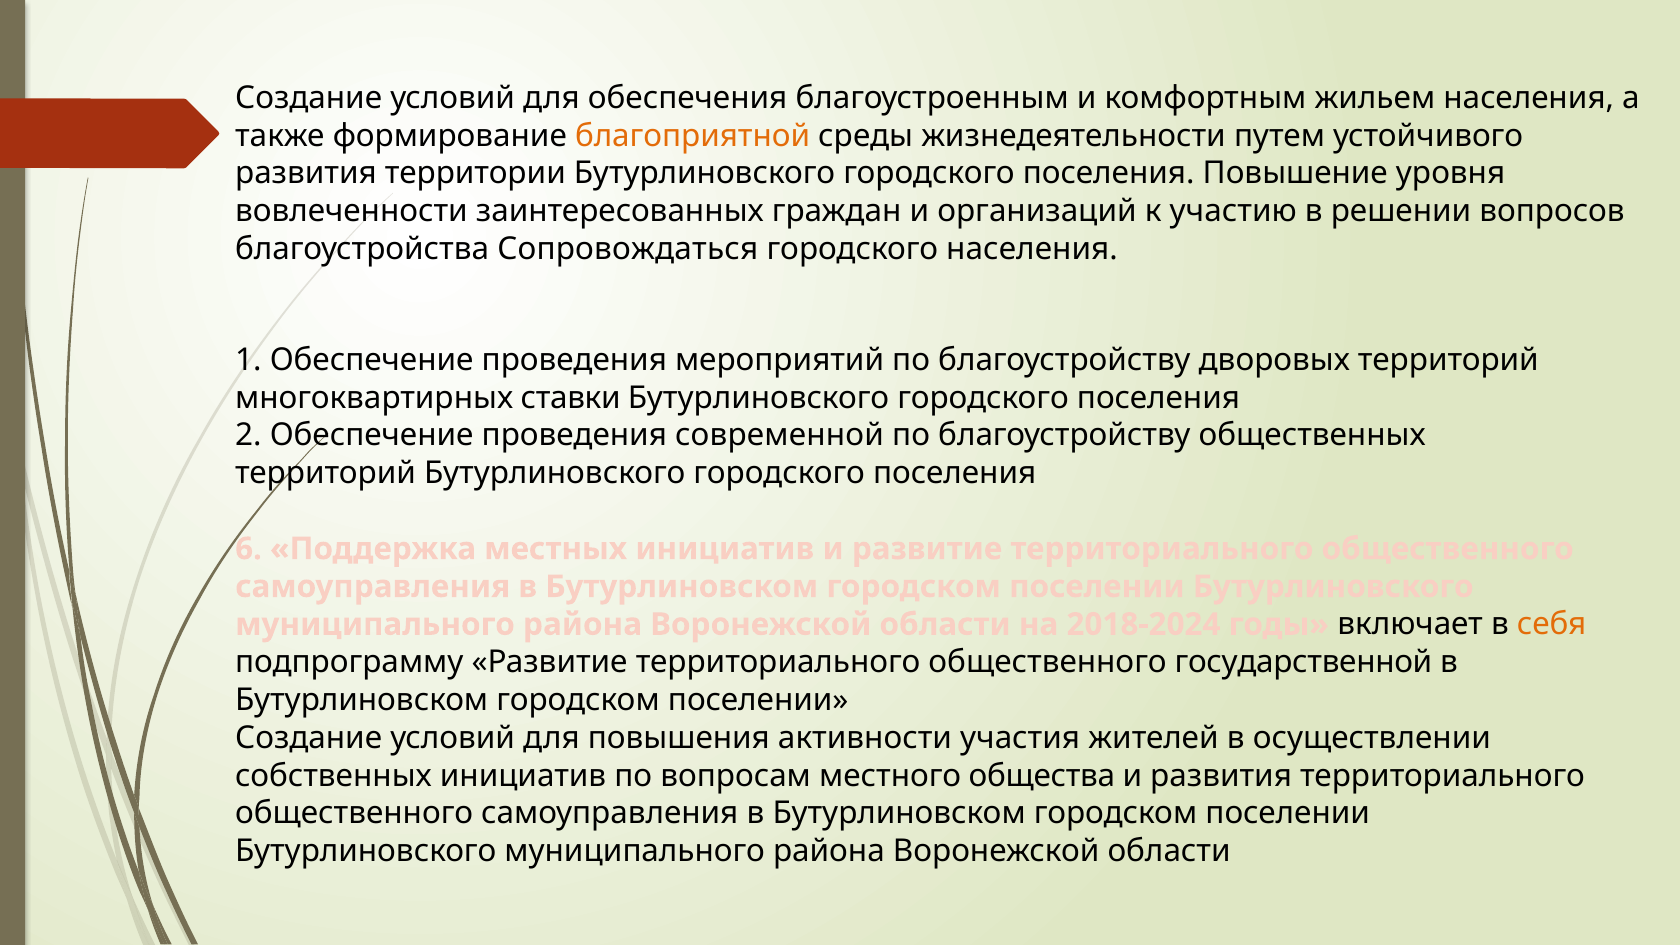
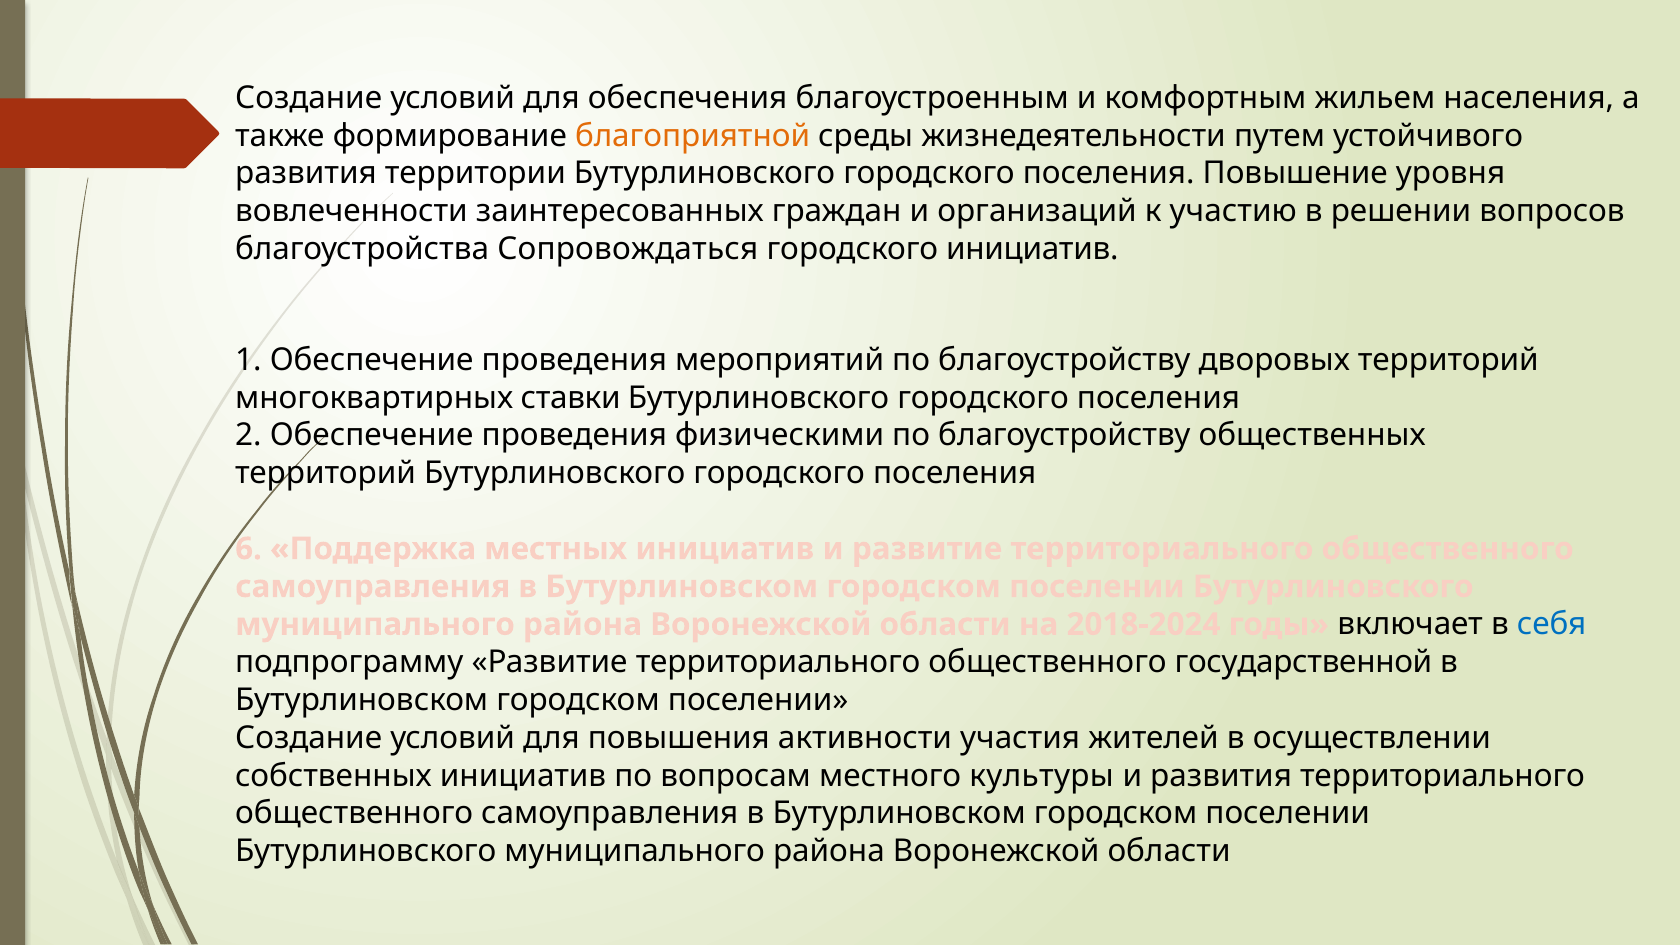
городского населения: населения -> инициатив (1032, 249)
современной: современной -> физическими (780, 435)
себя colour: orange -> blue (1552, 624)
общества: общества -> культуры (1042, 776)
